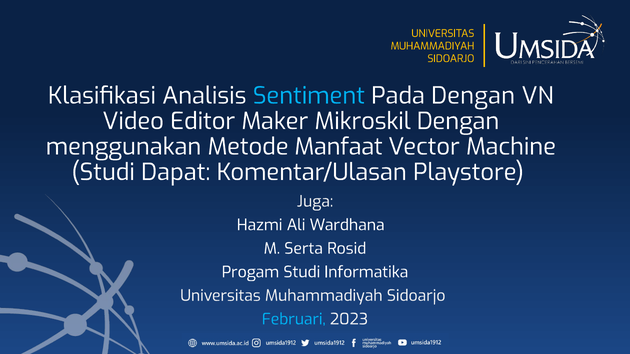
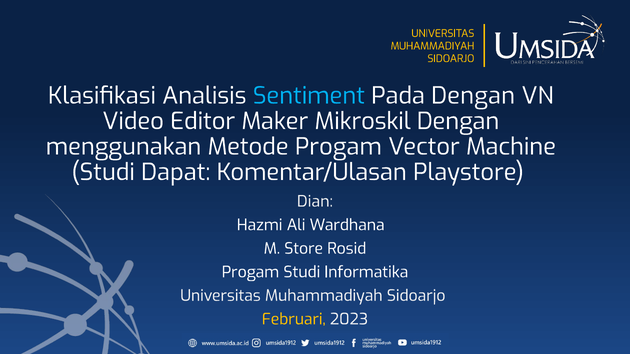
Metode Manfaat: Manfaat -> Progam (338, 147)
Juga: Juga -> Dian (315, 202)
Serta: Serta -> Store (304, 249)
Februari colour: light blue -> yellow (294, 319)
